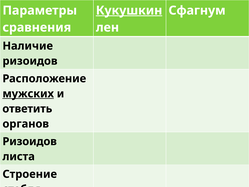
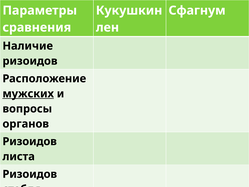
Кукушкин underline: present -> none (129, 10)
ответить: ответить -> вопросы (27, 109)
Строение: Строение -> Ризоидов (30, 174)
